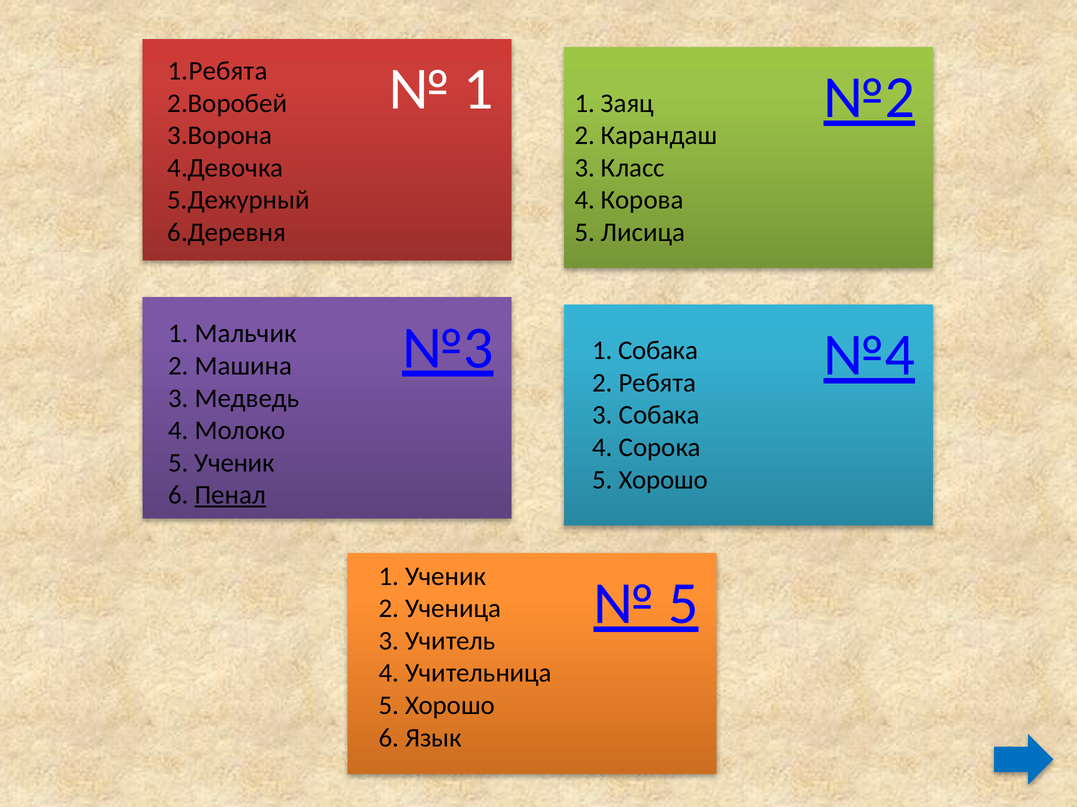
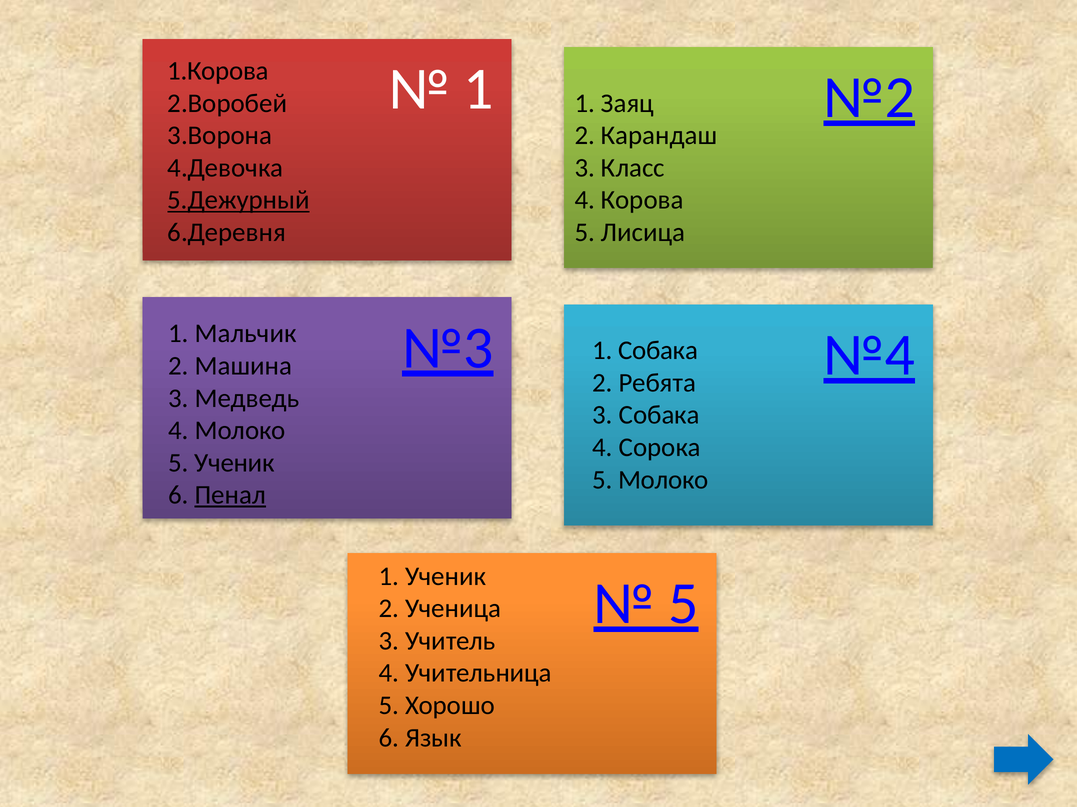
1.Ребята: 1.Ребята -> 1.Корова (218, 71)
5.Дежурный underline: none -> present (239, 200)
Хорошо: Хорошо -> Молоко (663, 480)
